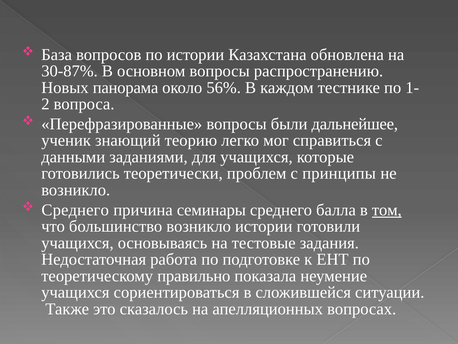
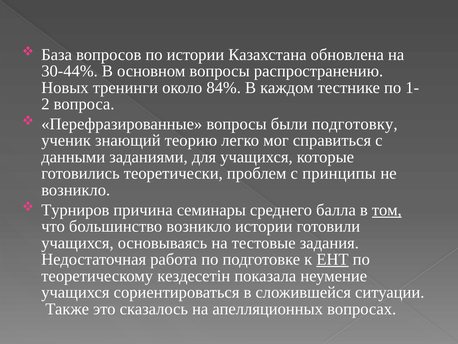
30-87%: 30-87% -> 30-44% (70, 71)
панорама: панорама -> тренинги (125, 87)
56%: 56% -> 84% (224, 87)
дальнейшее: дальнейшее -> подготовку (355, 124)
Среднего: Среднего -> Турниров (75, 210)
ЕНТ underline: none -> present (332, 259)
правильно: правильно -> кездесетін (194, 276)
